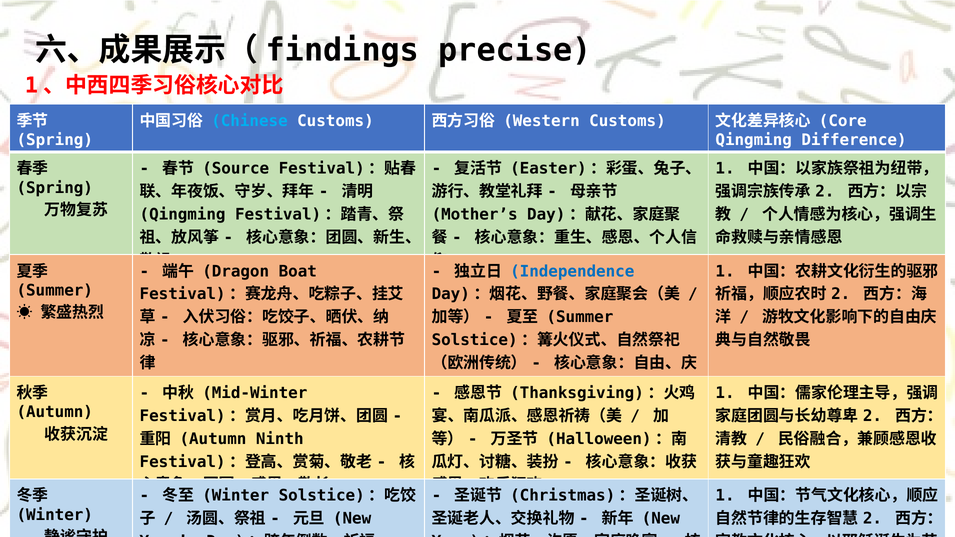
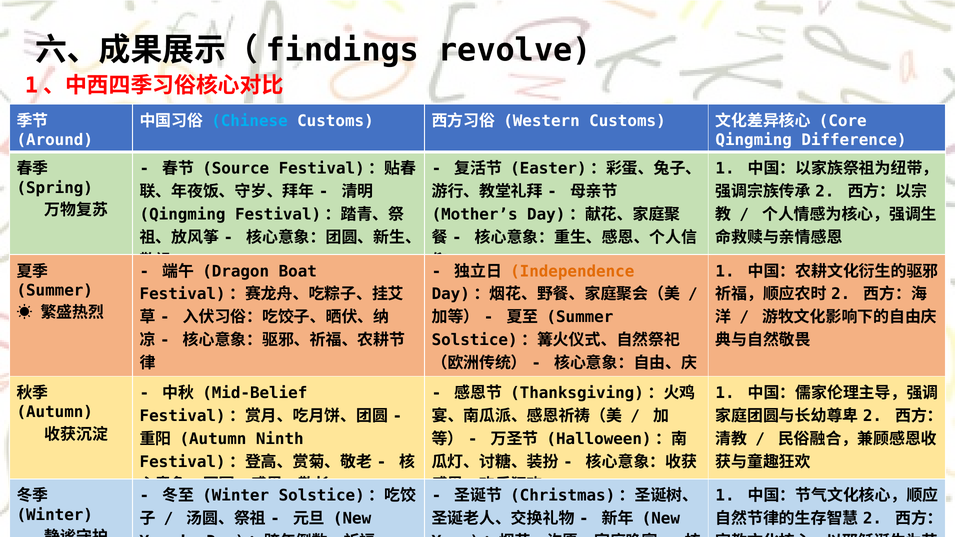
precise: precise -> revolve (515, 50)
Spring: Spring -> Around (55, 140)
Independence colour: blue -> orange (572, 271)
Mid-Winter: Mid-Winter -> Mid-Belief (255, 393)
